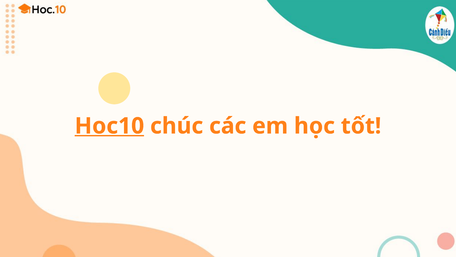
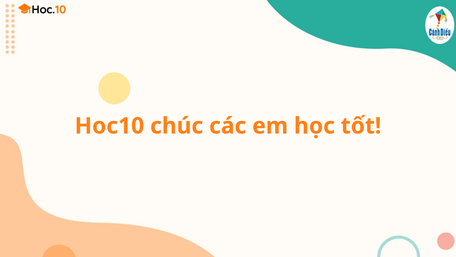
Hoc10 underline: present -> none (109, 126)
